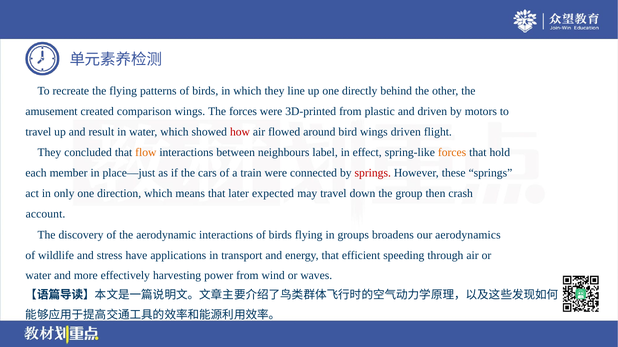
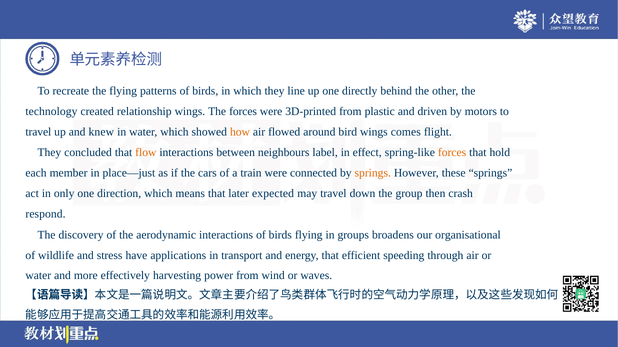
amusement: amusement -> technology (51, 112)
comparison: comparison -> relationship (144, 112)
result: result -> knew (101, 132)
how colour: red -> orange (240, 132)
wings driven: driven -> comes (406, 132)
springs colour: red -> orange (373, 173)
account: account -> respond (46, 215)
aerodynamics: aerodynamics -> organisational (468, 235)
